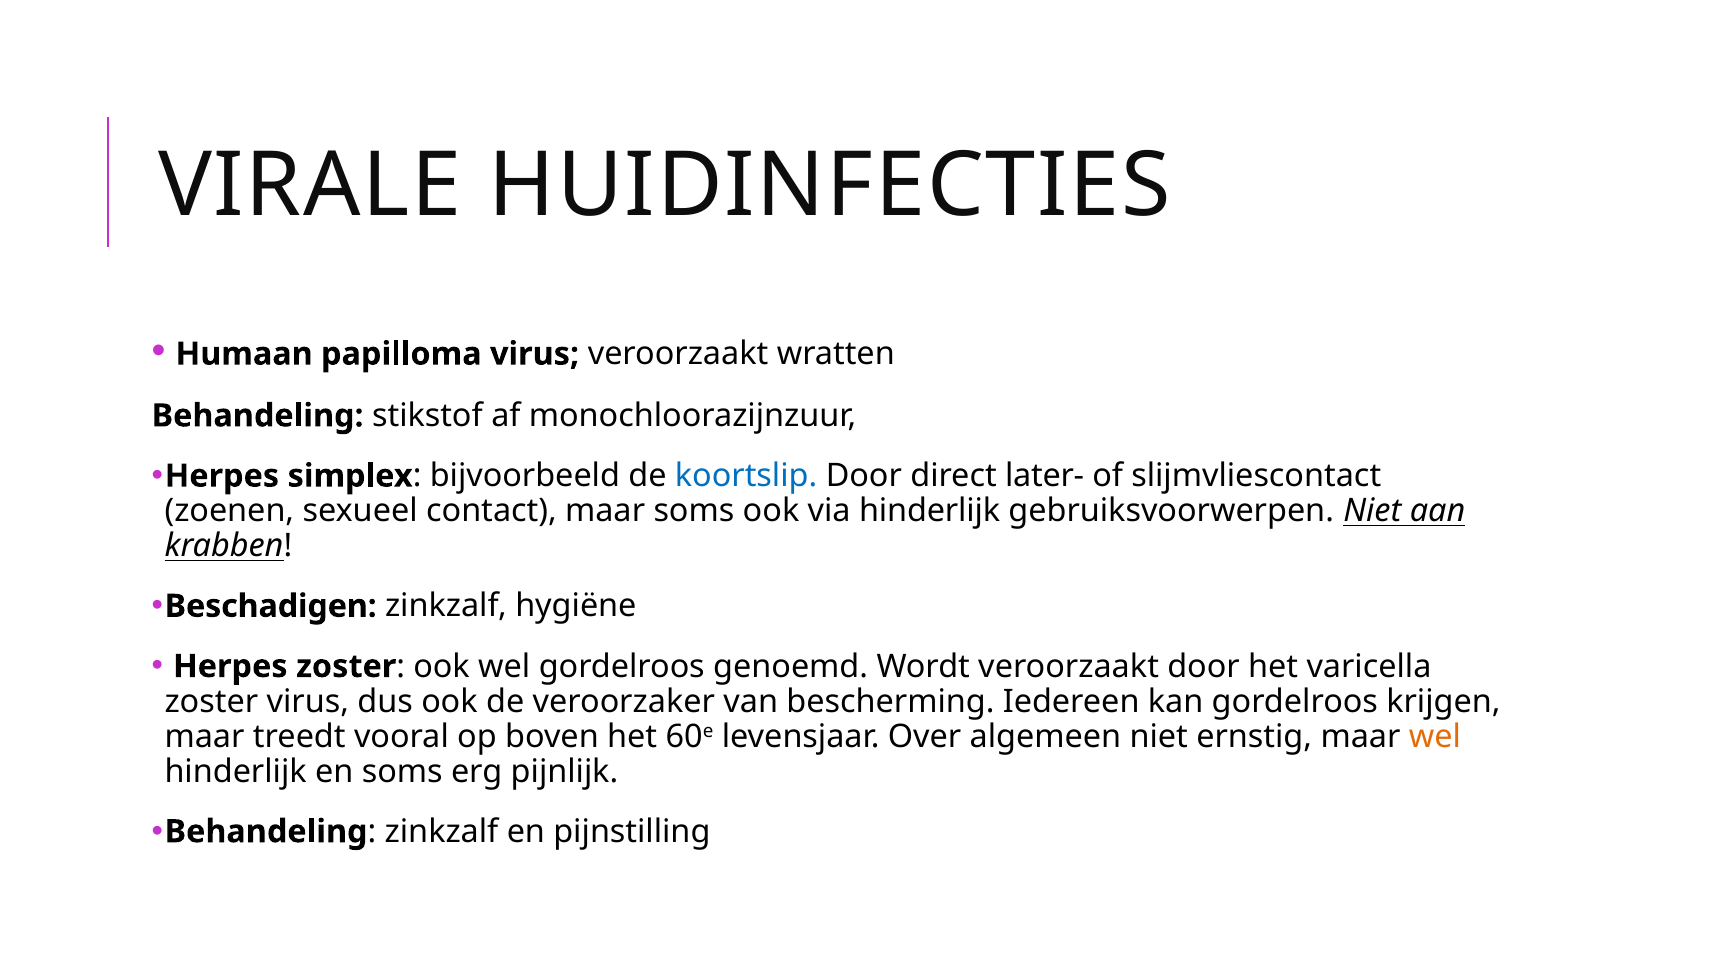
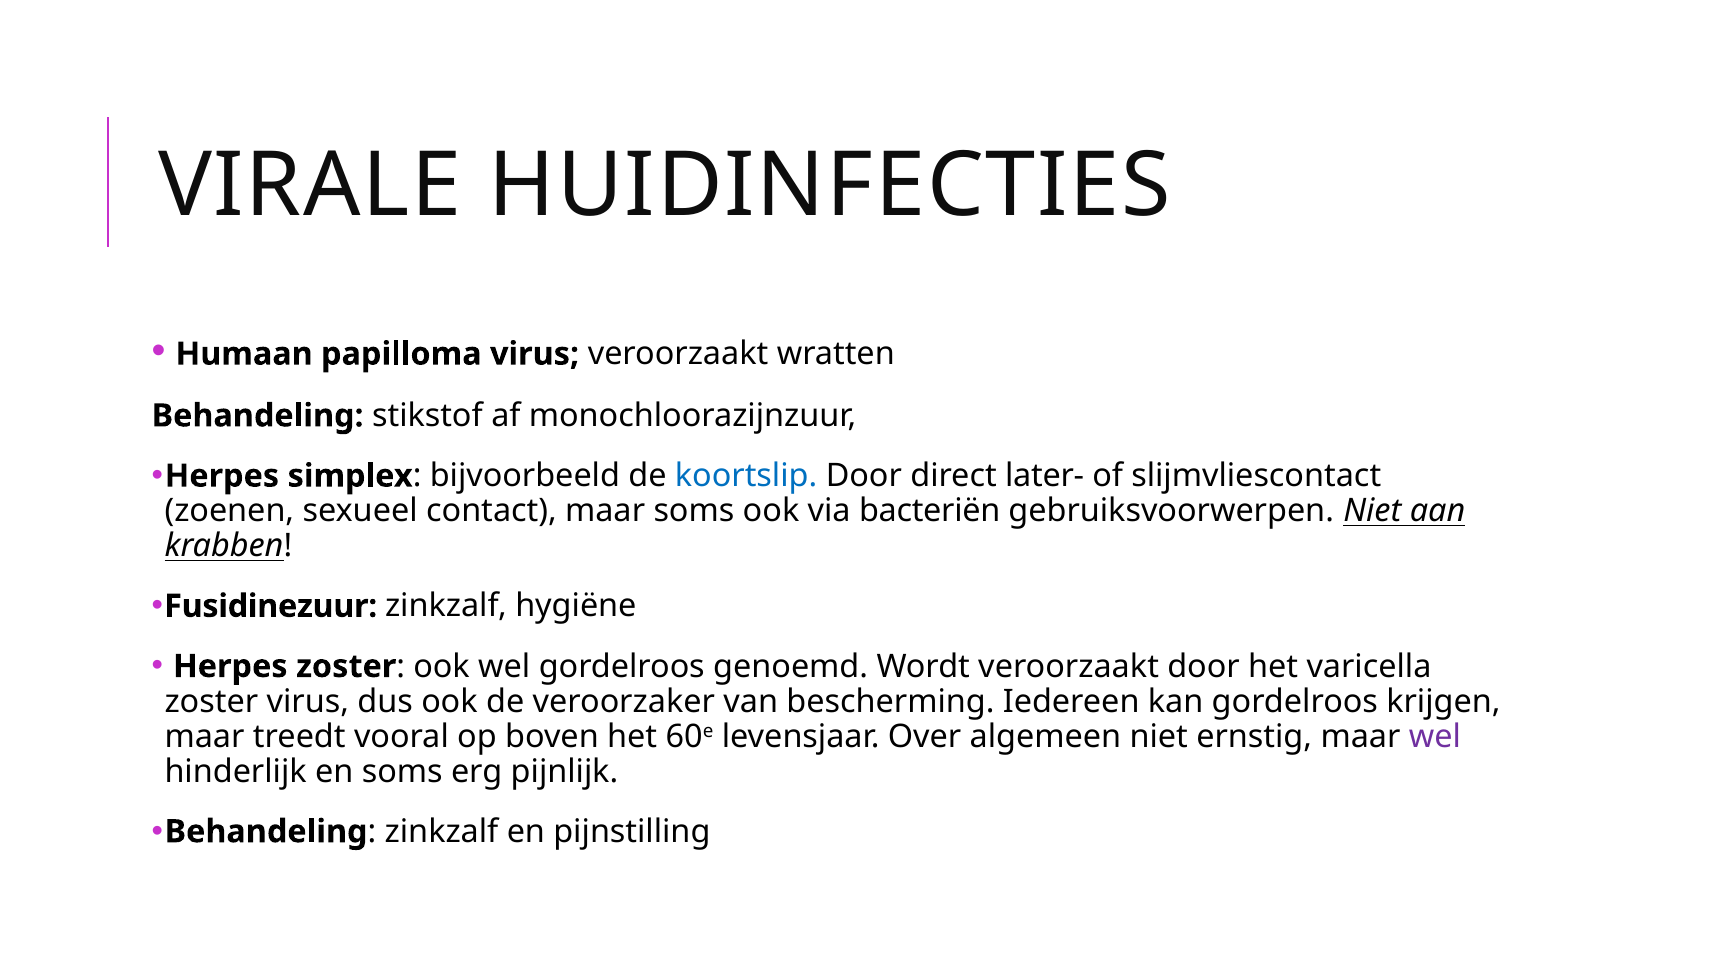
via hinderlijk: hinderlijk -> bacteriën (930, 511)
Beschadigen: Beschadigen -> Fusidinezuur (271, 606)
wel colour: orange -> purple (1435, 736)
